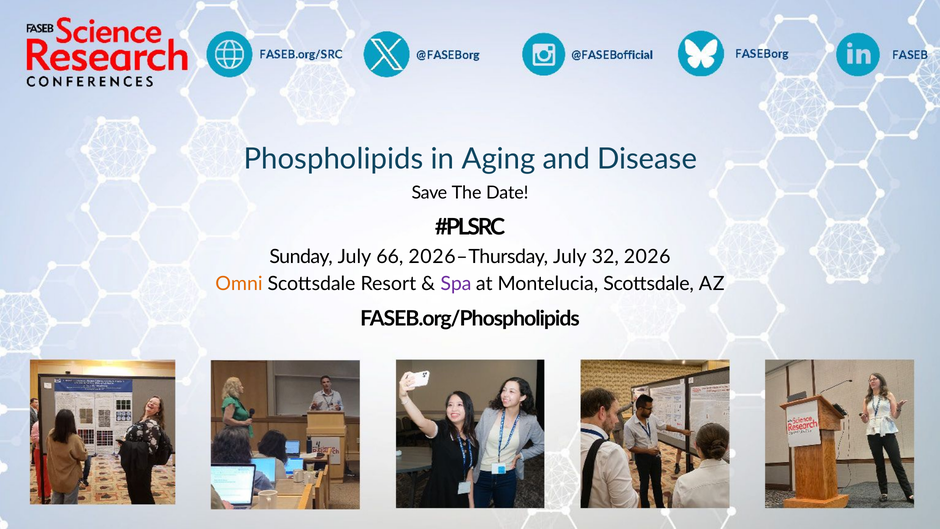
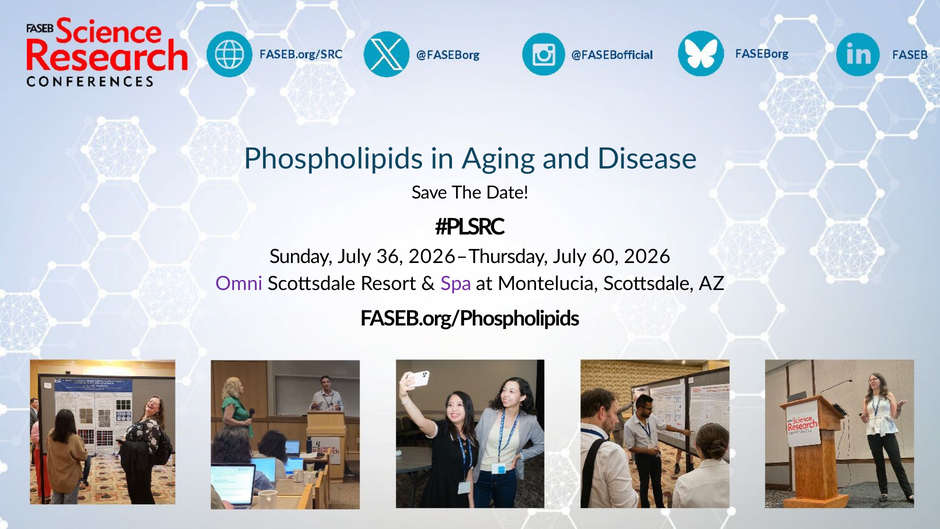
66: 66 -> 36 (390, 257)
32: 32 -> 60 (605, 257)
Omni colour: orange -> purple (239, 284)
